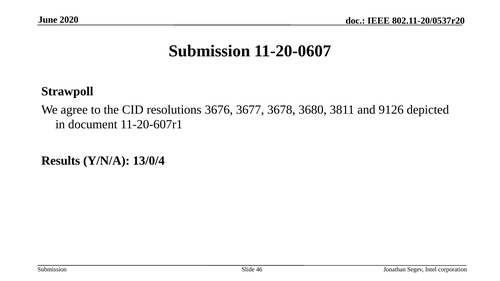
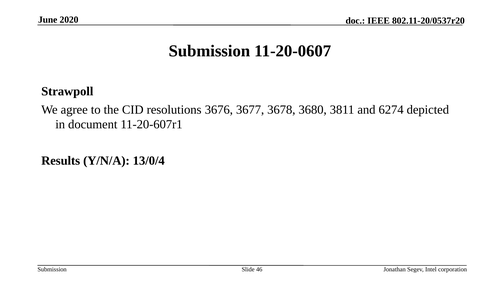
9126: 9126 -> 6274 (391, 110)
